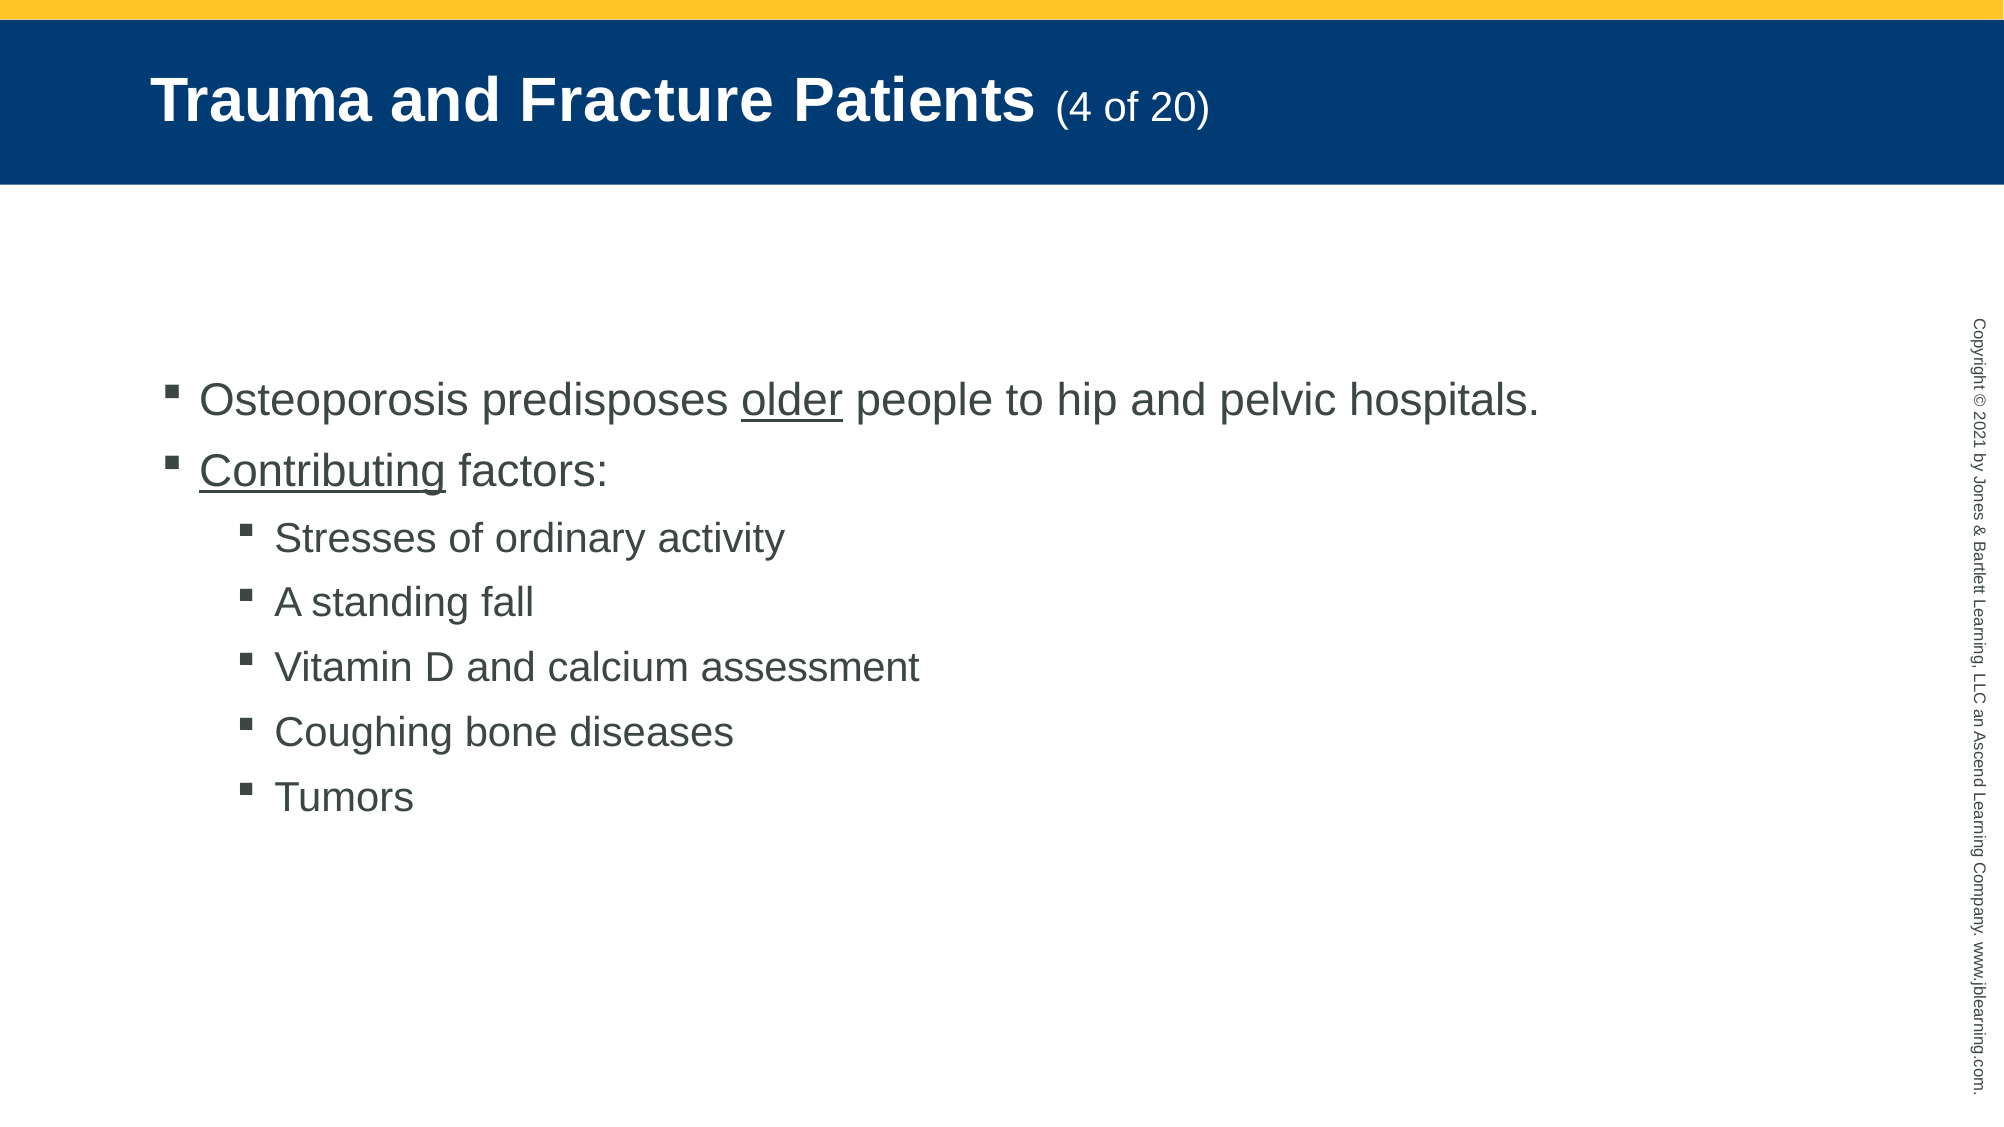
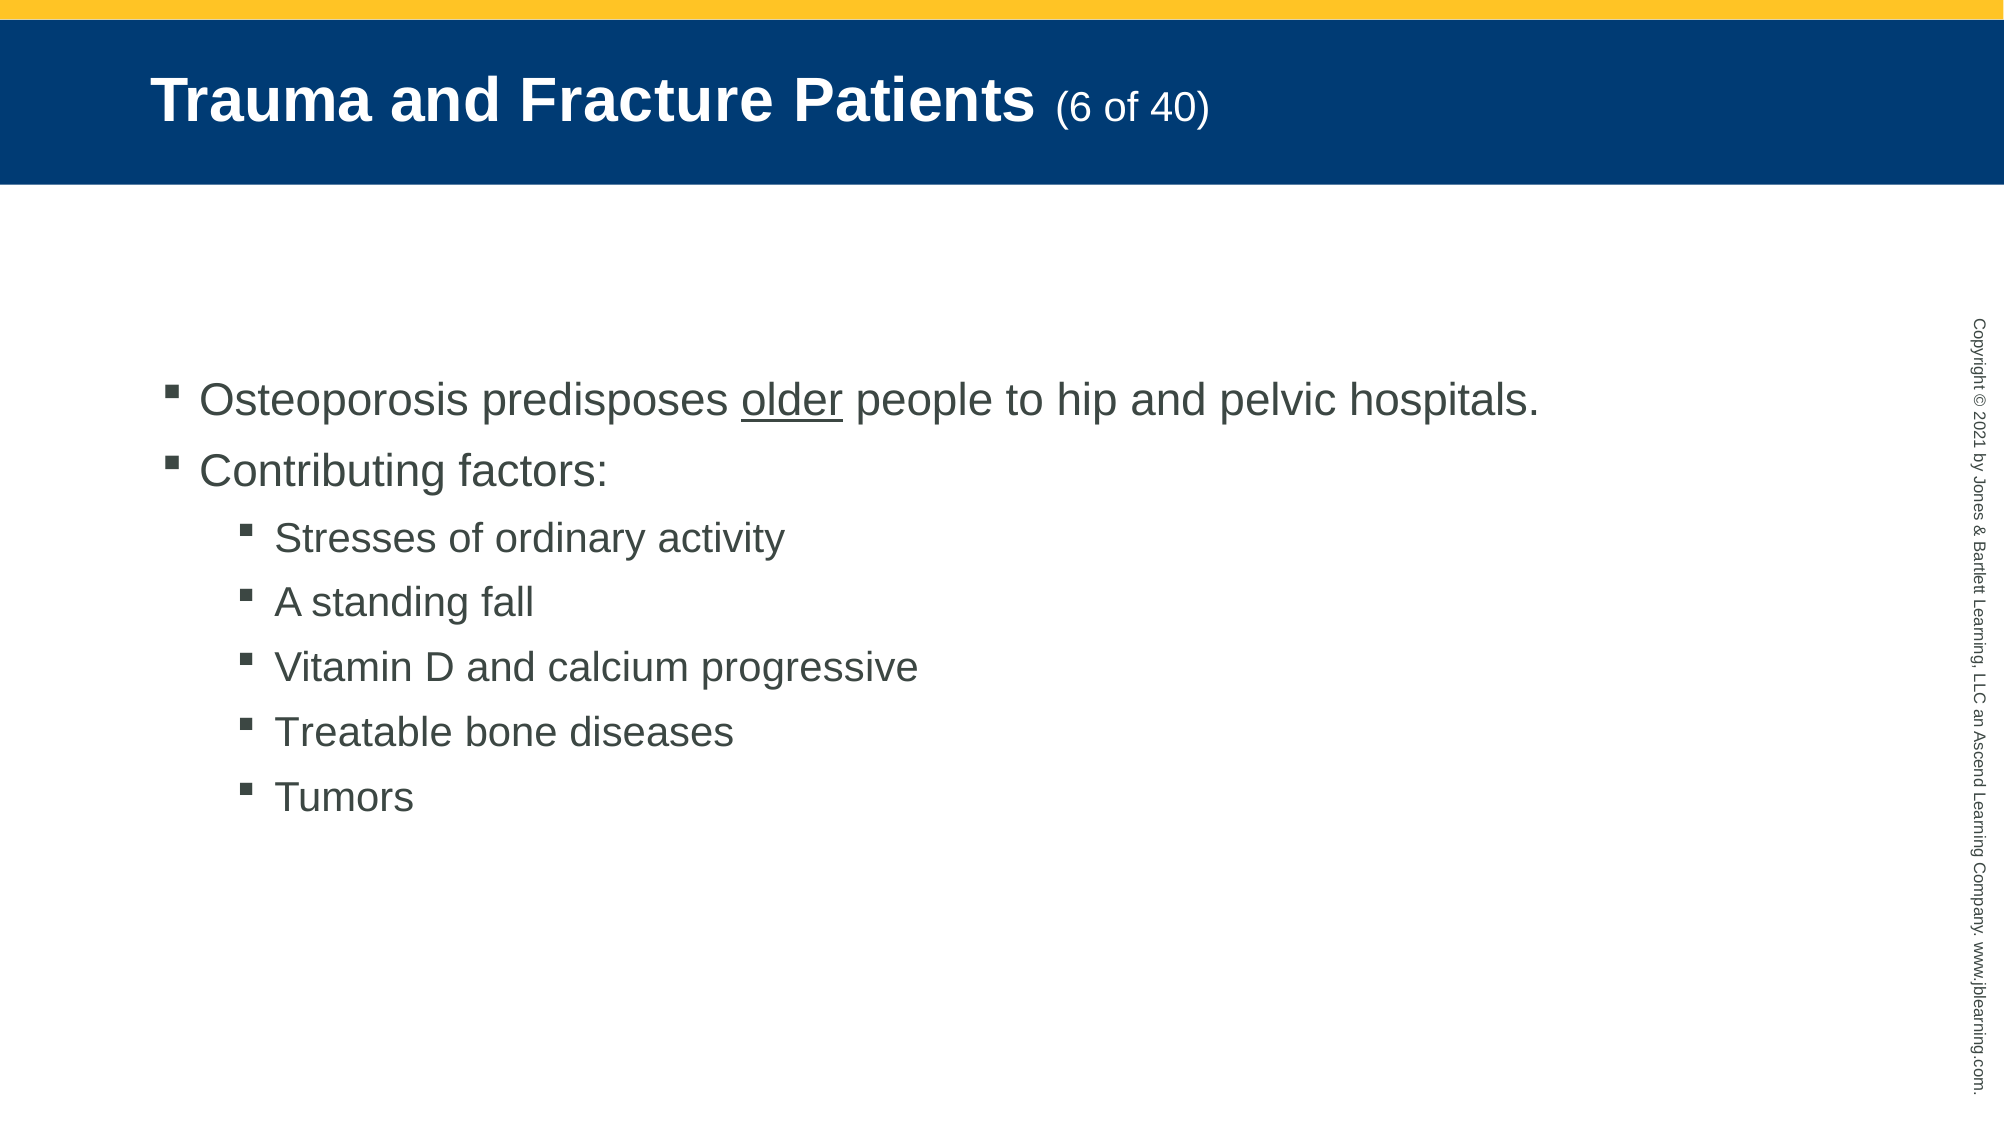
4: 4 -> 6 (1074, 108)
20: 20 -> 40 (1180, 108)
Contributing underline: present -> none (323, 472)
assessment: assessment -> progressive (810, 668)
Coughing: Coughing -> Treatable (364, 733)
